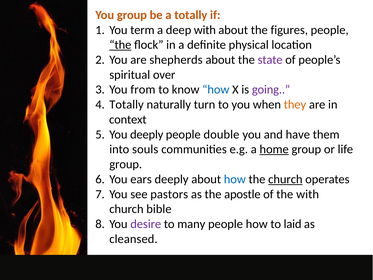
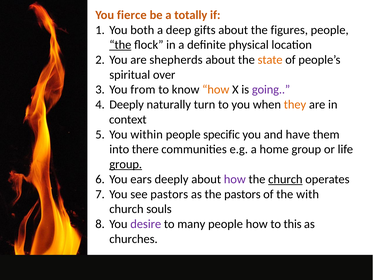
You group: group -> fierce (132, 15)
term: term -> both (142, 30)
deep with: with -> gifts (205, 30)
state colour: purple -> orange (270, 60)
how colour: blue -> orange (216, 90)
Totally: Totally -> Deeply (127, 104)
You deeply: deeply -> within (147, 134)
double: double -> specific (222, 134)
souls: souls -> there (145, 149)
home underline: present -> none (274, 149)
group underline: none -> present (126, 164)
how colour: blue -> purple (235, 179)
the apostle: apostle -> pastors (242, 194)
bible: bible -> souls (159, 209)
laid: laid -> this (293, 224)
cleansed: cleansed -> churches (133, 239)
